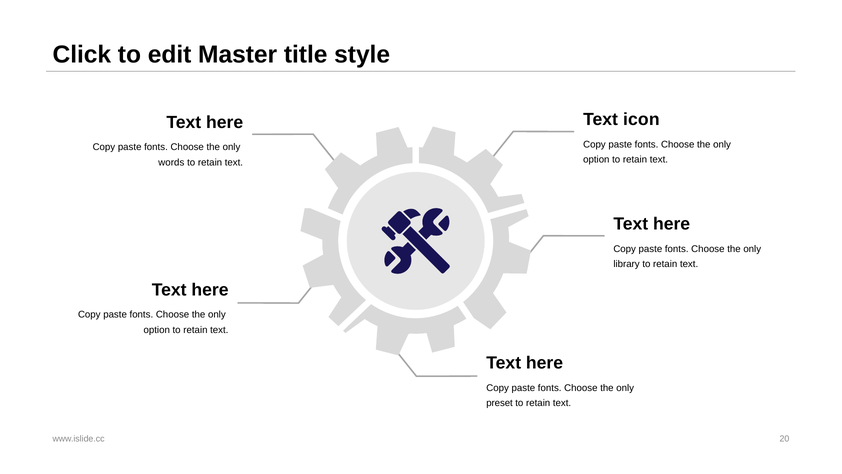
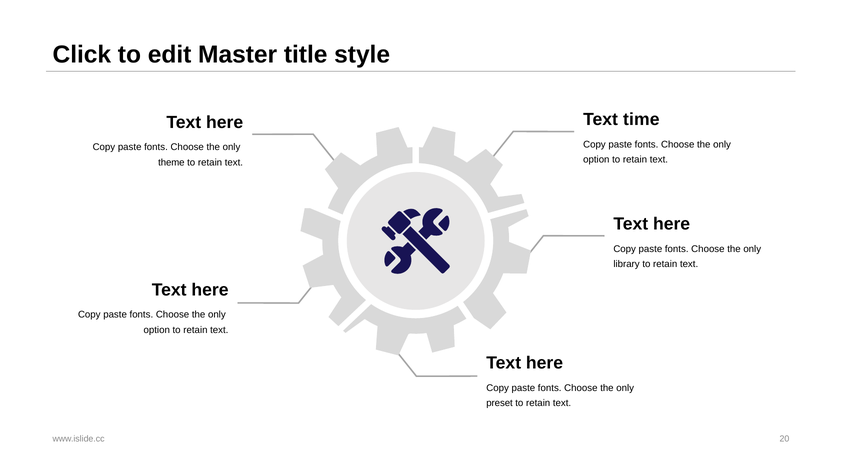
icon: icon -> time (641, 119)
words: words -> theme (171, 162)
